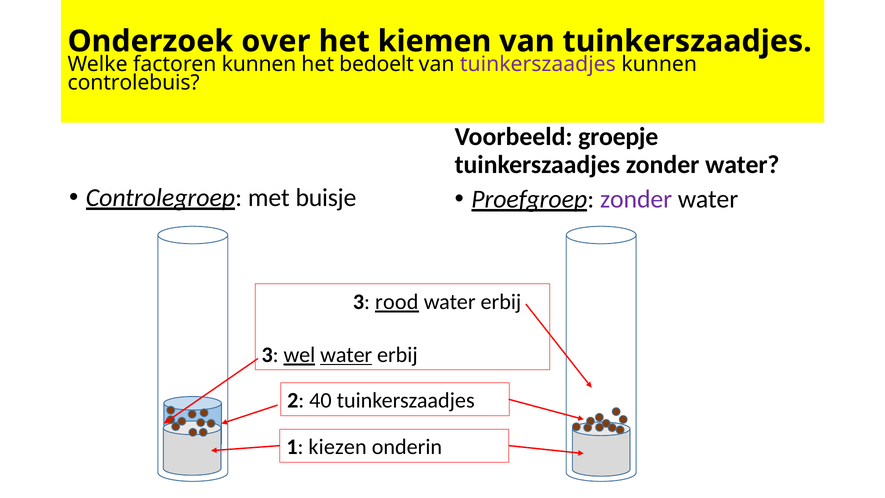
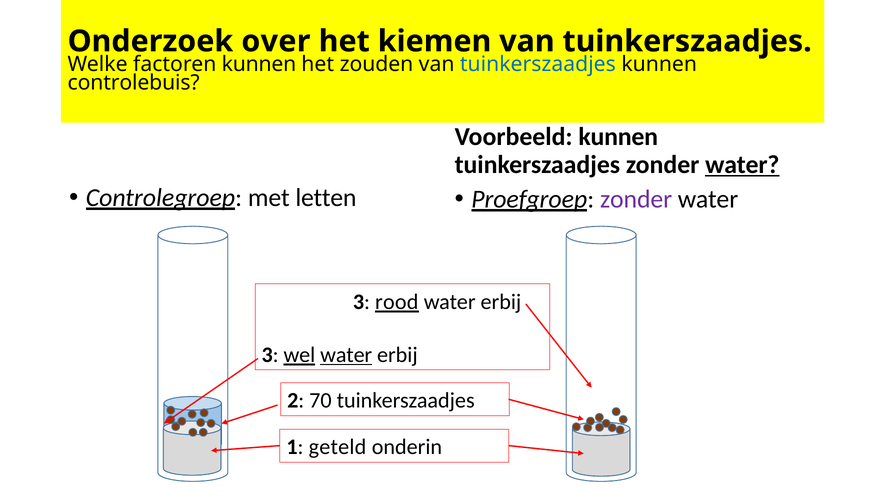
bedoelt: bedoelt -> zouden (376, 64)
tuinkerszaadjes colour: purple -> blue (538, 64)
Voorbeeld groepje: groepje -> kunnen (618, 137)
water underline: none -> present (742, 164)
buisje: buisje -> letten (326, 198)
40: 40 -> 70 (320, 401)
kiezen: kiezen -> geteld (338, 447)
